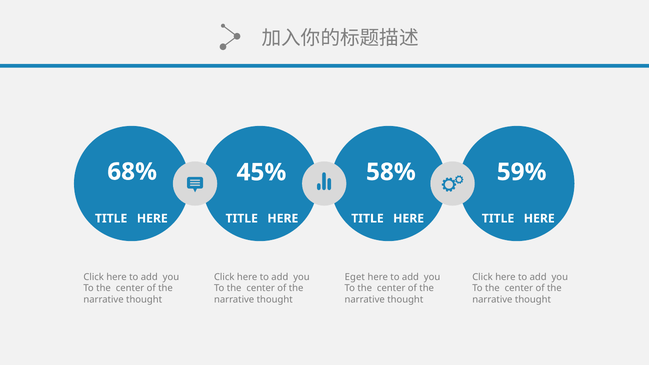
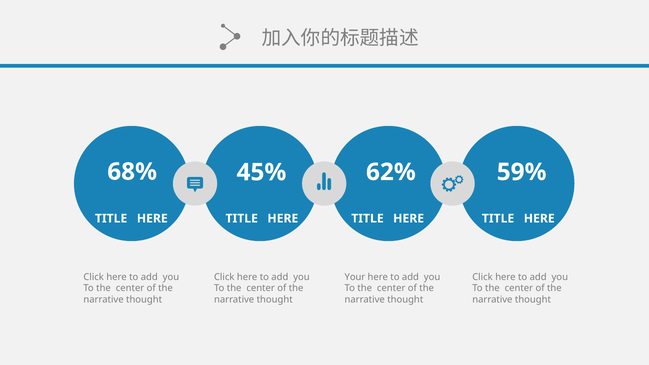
58%: 58% -> 62% (391, 172)
Eget: Eget -> Your (355, 277)
